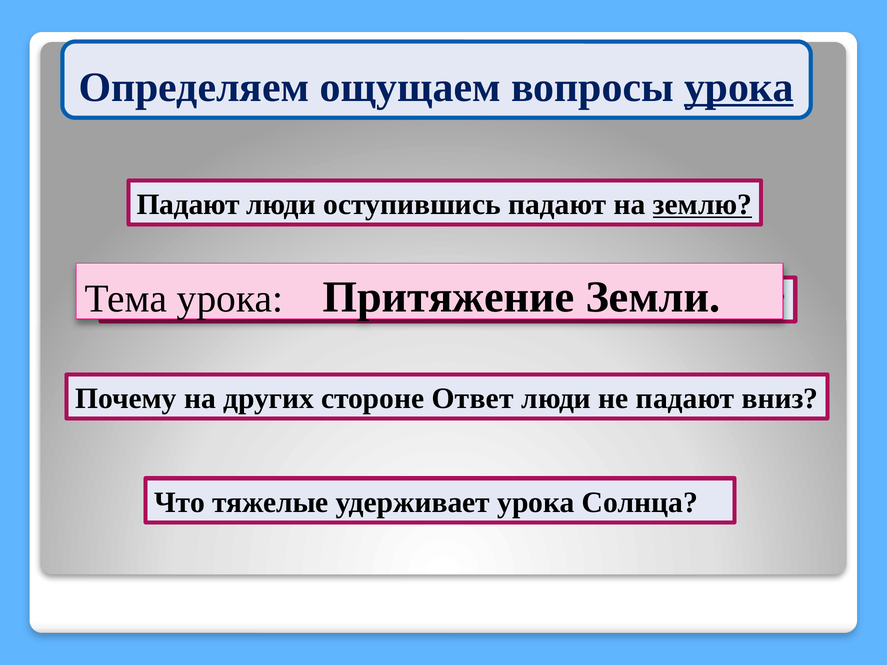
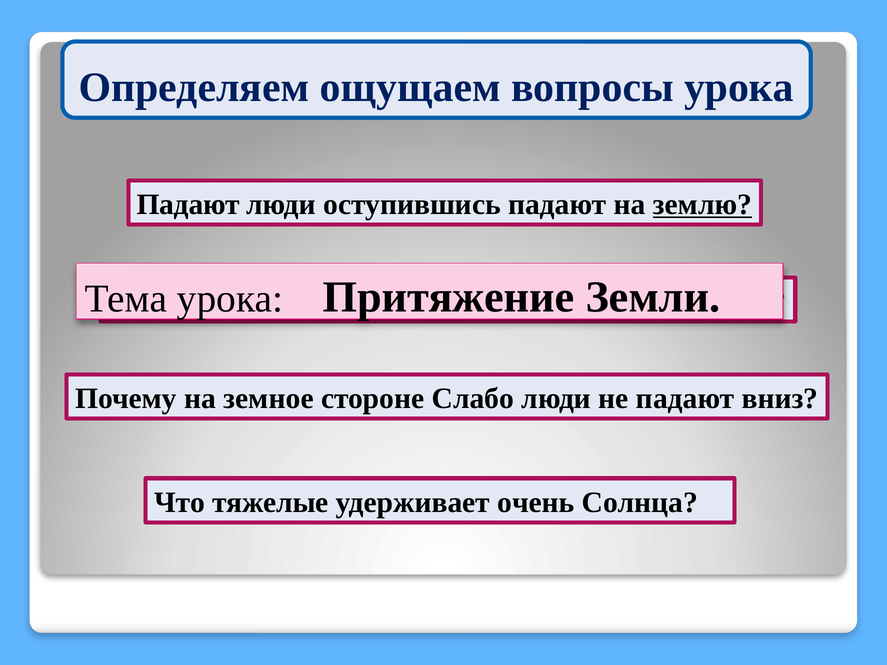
урока underline: present -> none (739, 88)
других: других -> земное (268, 399)
Ответ: Ответ -> Слабо (473, 399)
удерживает урока: урока -> очень (536, 503)
